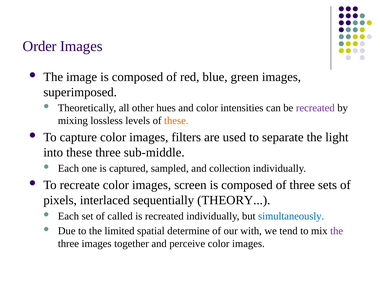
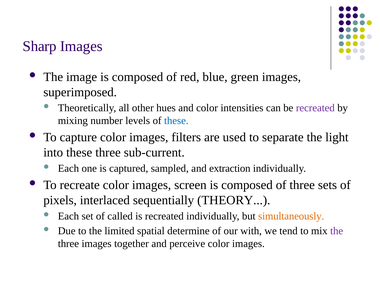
Order: Order -> Sharp (40, 46)
lossless: lossless -> number (107, 121)
these colour: orange -> blue (176, 121)
sub-middle: sub-middle -> sub-current (154, 152)
collection: collection -> extraction (230, 168)
simultaneously colour: blue -> orange (291, 216)
